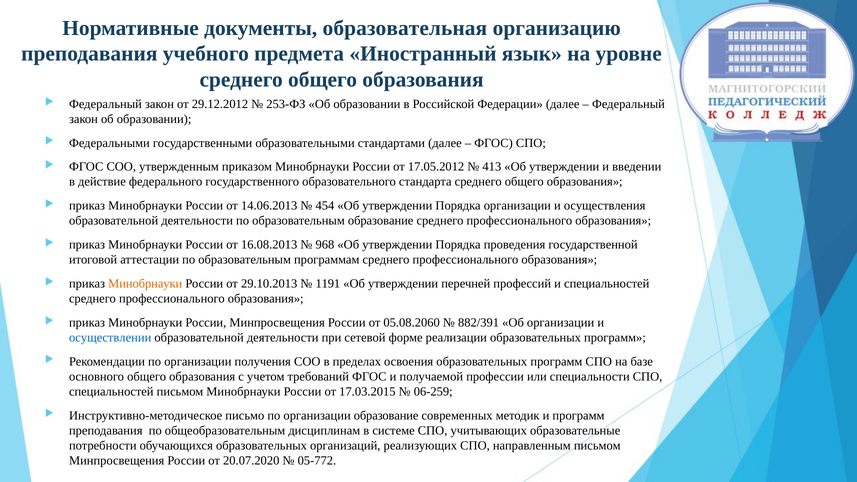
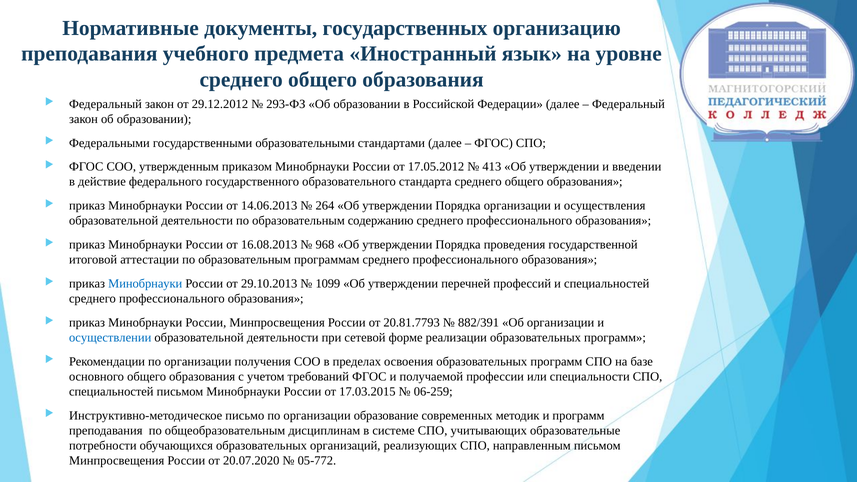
образовательная: образовательная -> государственных (405, 28)
253-ФЗ: 253-ФЗ -> 293-ФЗ (286, 104)
454: 454 -> 264 (325, 206)
образовательным образование: образование -> содержанию (381, 221)
Минобрнауки colour: orange -> blue (145, 284)
1191: 1191 -> 1099 (328, 284)
05.08.2060: 05.08.2060 -> 20.81.7793 (412, 323)
